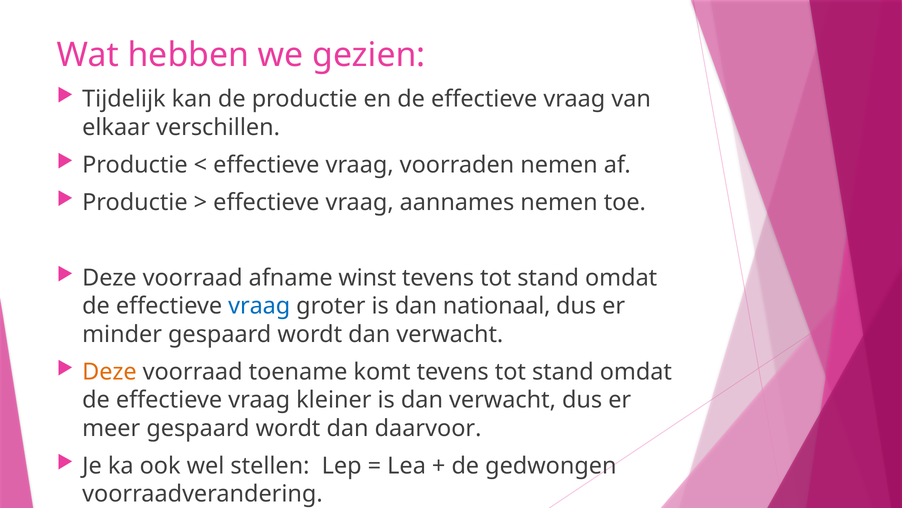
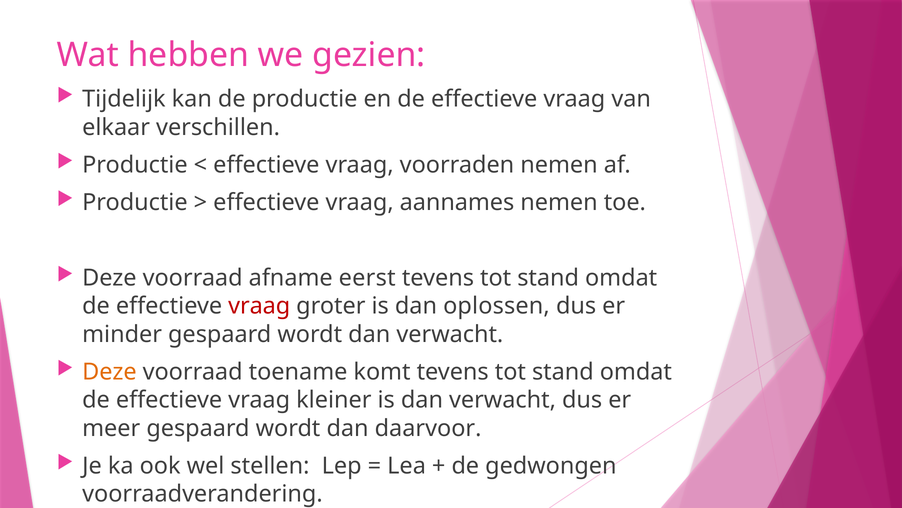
winst: winst -> eerst (367, 277)
vraag colour: blue -> red (259, 306)
nationaal: nationaal -> oplossen (496, 306)
